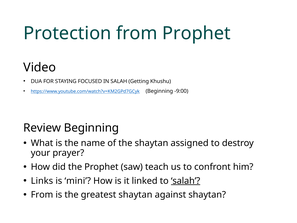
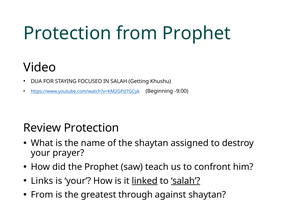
Review Beginning: Beginning -> Protection (91, 128)
is mini: mini -> your (78, 181)
linked underline: none -> present (145, 181)
greatest shaytan: shaytan -> through (136, 195)
